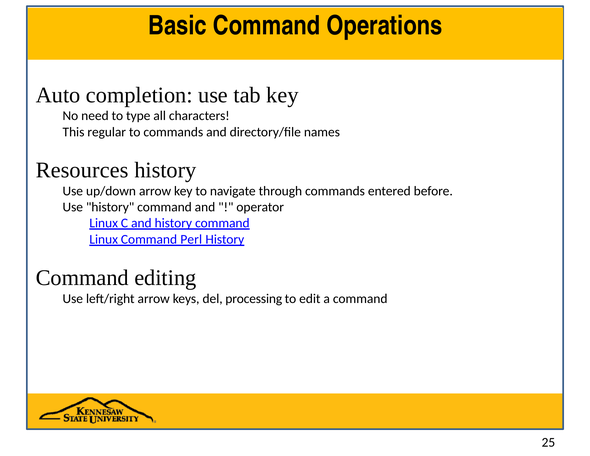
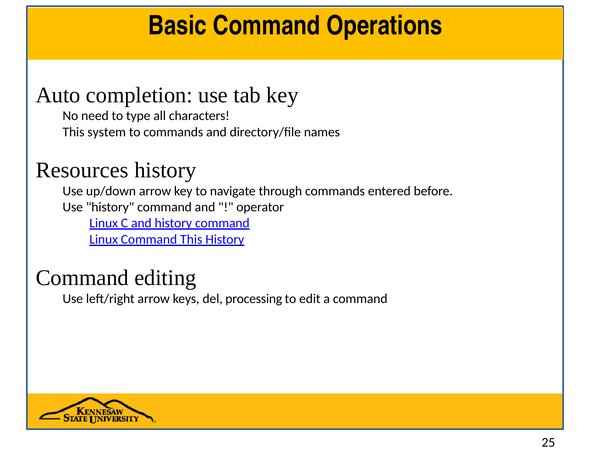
regular: regular -> system (107, 132)
Command Perl: Perl -> This (191, 239)
